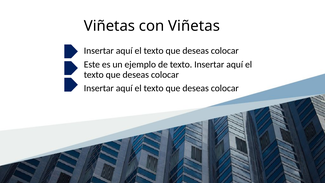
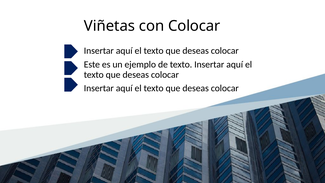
con Viñetas: Viñetas -> Colocar (194, 26)
